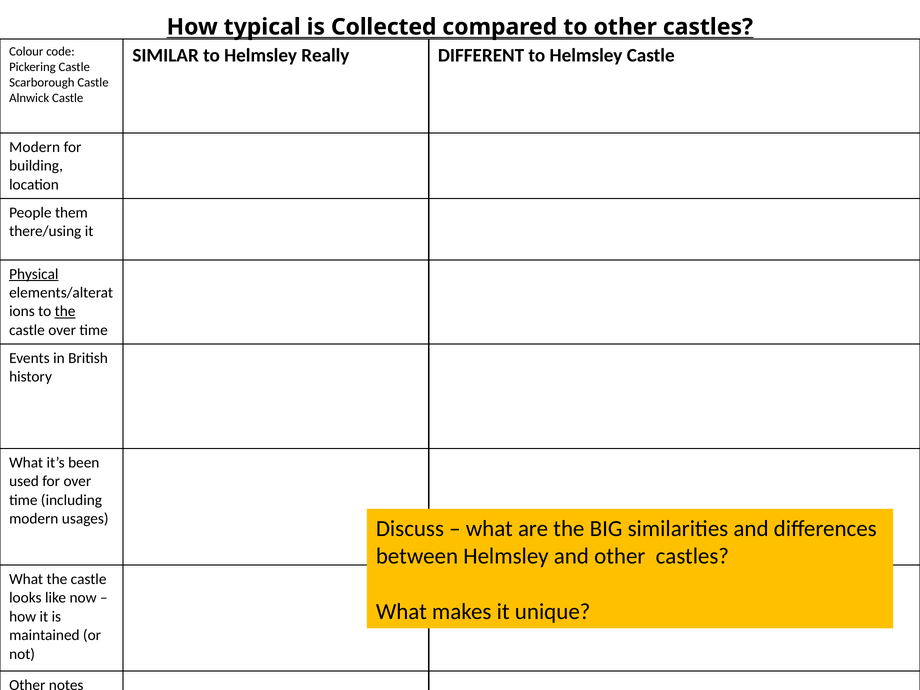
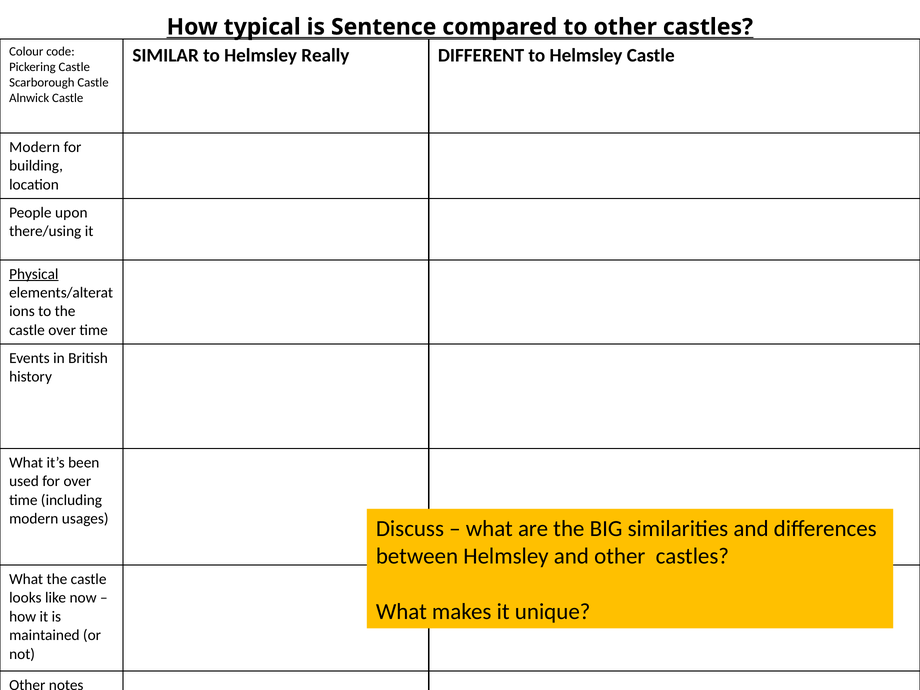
Collected: Collected -> Sentence (384, 27)
them: them -> upon (71, 213)
the underline: present -> none (65, 311)
